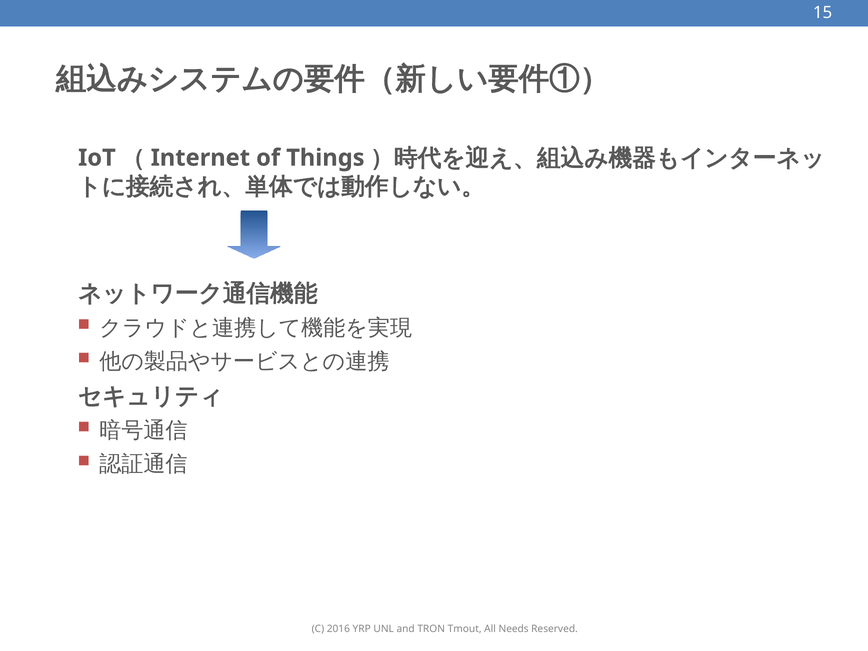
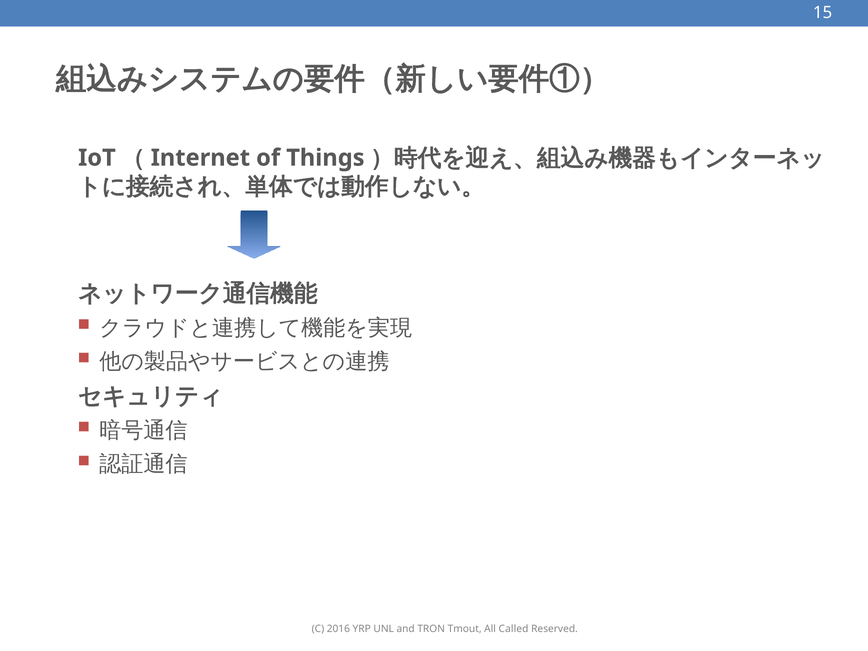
Needs: Needs -> Called (514, 629)
